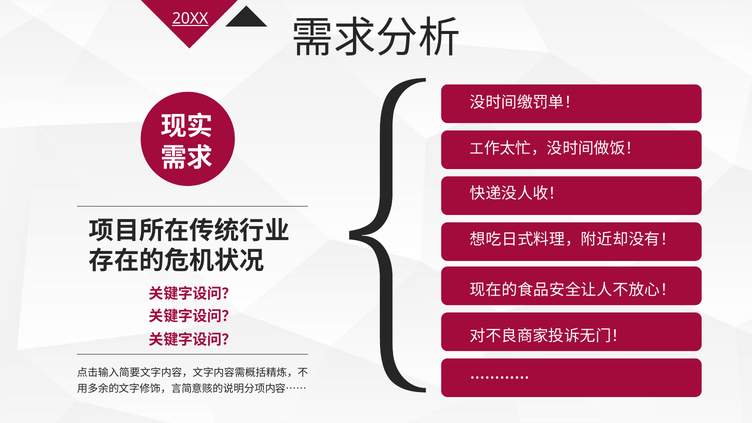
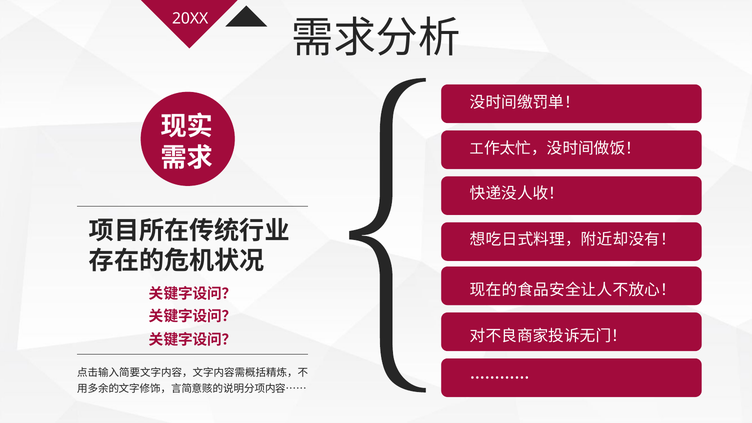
20XX underline: present -> none (190, 19)
